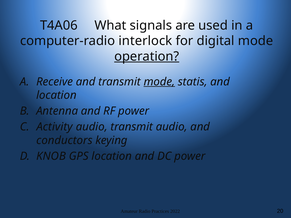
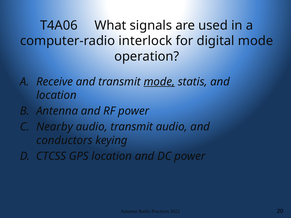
operation underline: present -> none (147, 56)
Activity: Activity -> Nearby (55, 127)
KNOB: KNOB -> CTCSS (51, 156)
